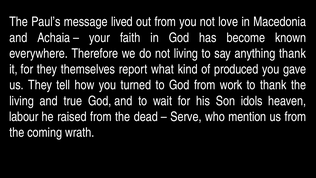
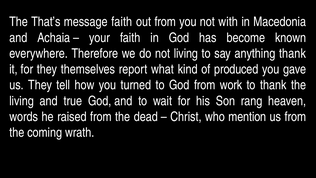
Paul’s: Paul’s -> That’s (46, 22)
message lived: lived -> faith (122, 22)
love: love -> with (228, 22)
idols: idols -> rang (252, 101)
labour: labour -> words (24, 117)
Serve: Serve -> Christ (186, 117)
